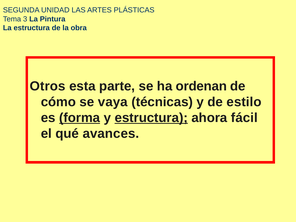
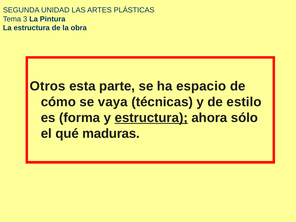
ordenan: ordenan -> espacio (201, 86)
forma underline: present -> none (80, 118)
fácil: fácil -> sólo (244, 118)
avances: avances -> maduras (111, 133)
